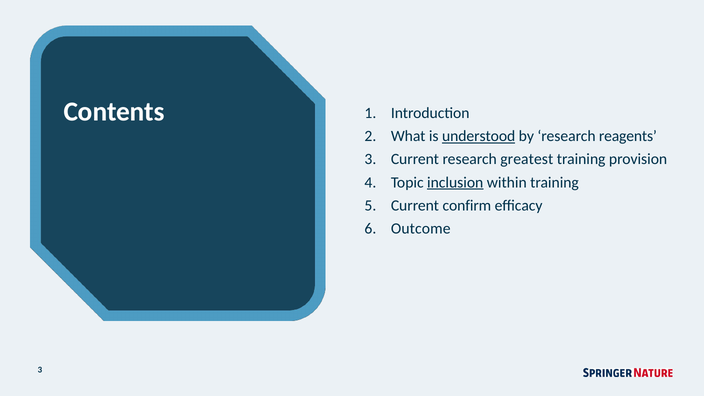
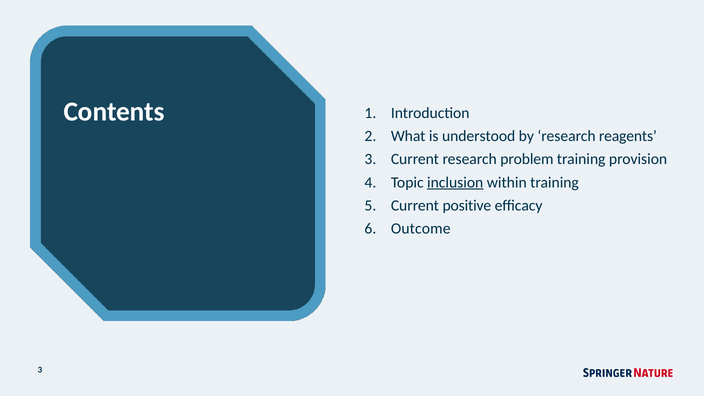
understood underline: present -> none (479, 136)
greatest: greatest -> problem (527, 159)
confirm: confirm -> positive (467, 206)
